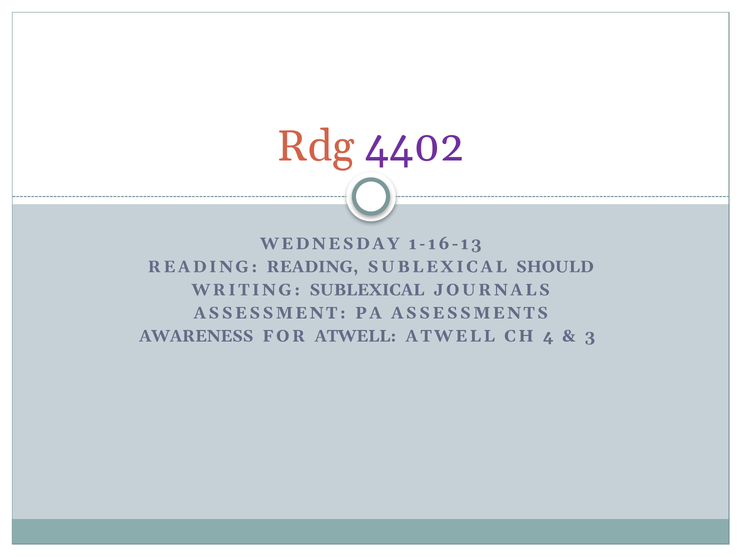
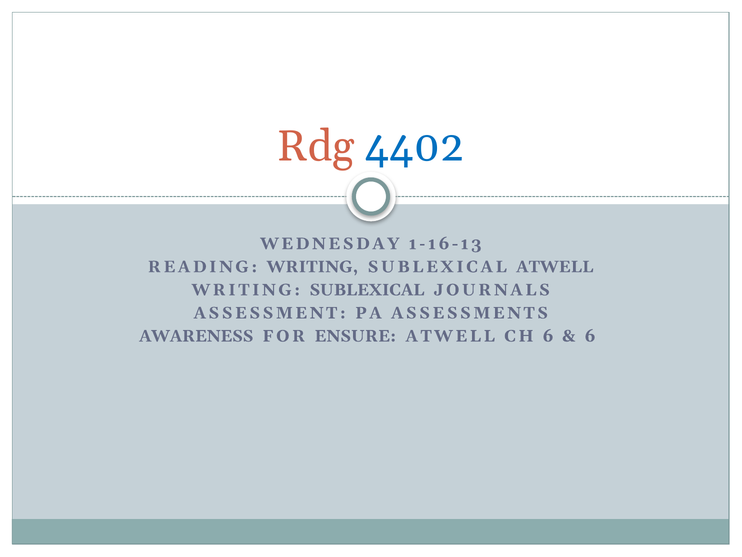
4402 colour: purple -> blue (415, 146)
READING READING: READING -> WRITING (312, 267)
SUBLEXICAL SHOULD: SHOULD -> ATWELL (555, 267)
FOR ATWELL: ATWELL -> ENSURE (355, 336)
CH 4: 4 -> 6 (548, 336)
3: 3 -> 6 (590, 336)
